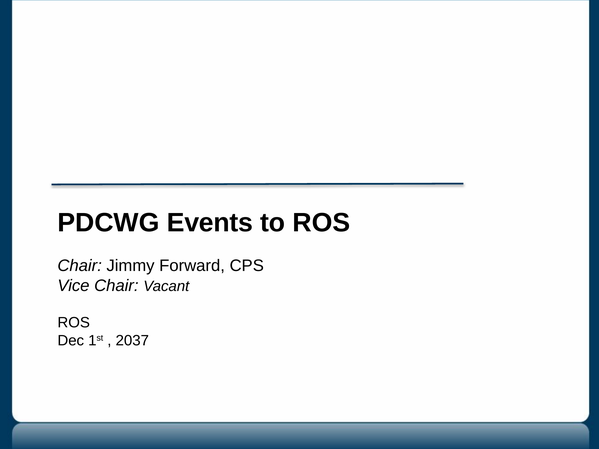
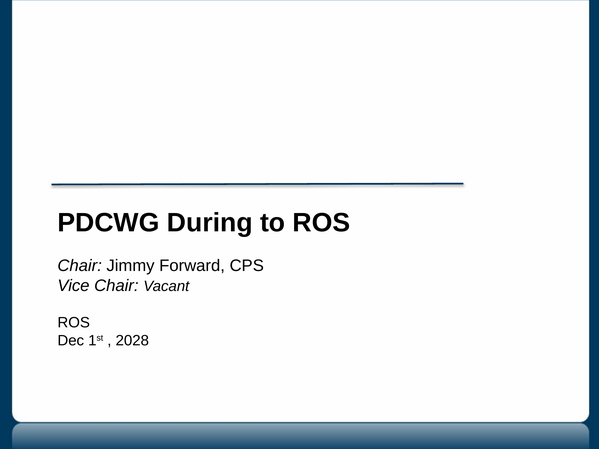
Events: Events -> During (210, 223)
2037: 2037 -> 2028 (132, 341)
